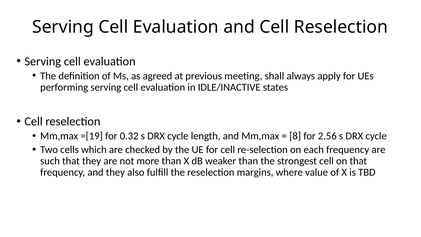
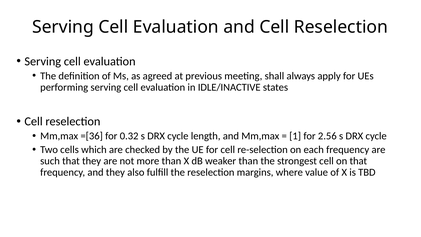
=[19: =[19 -> =[36 (92, 136)
8: 8 -> 1 (295, 136)
